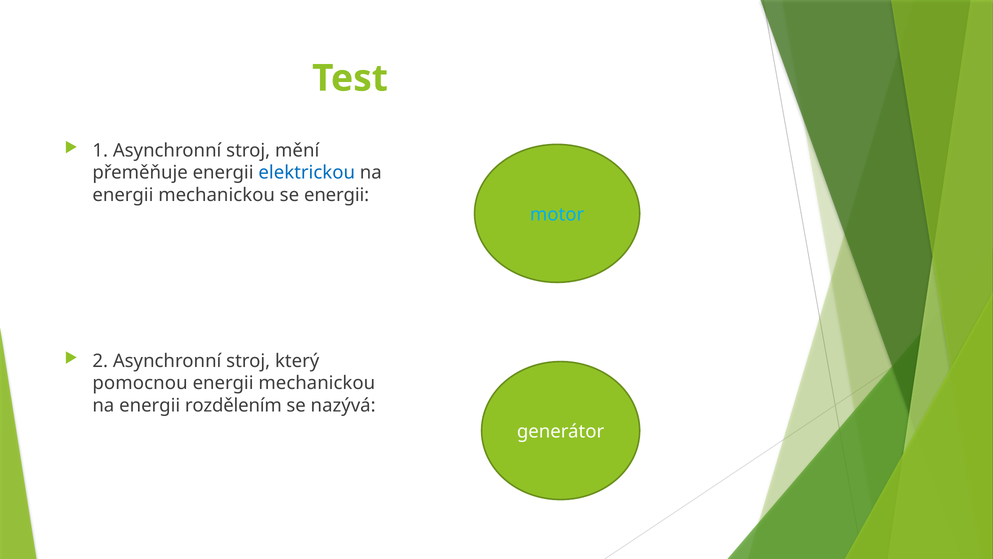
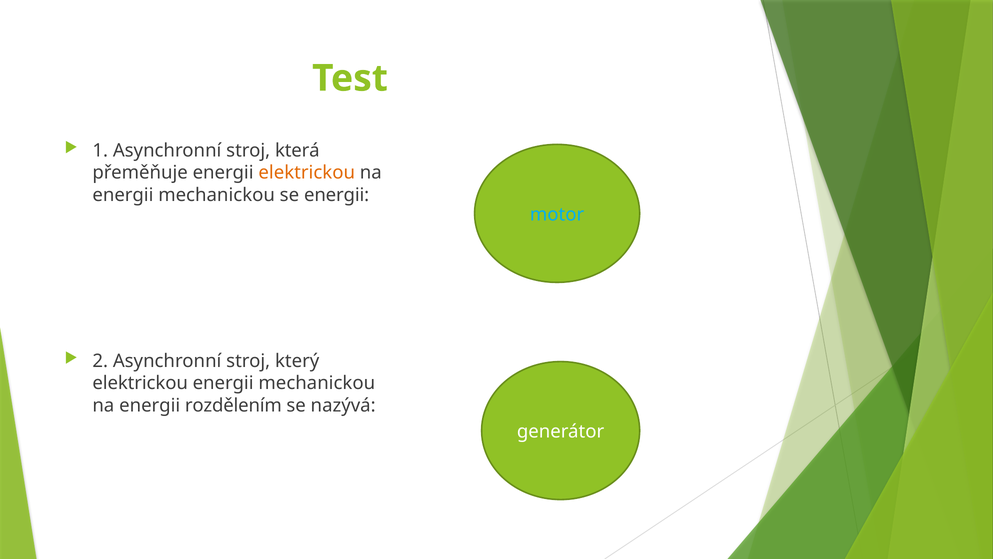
mění: mění -> která (297, 150)
elektrickou colour: blue -> orange (307, 173)
pomocnou: pomocnou -> elektrickou (140, 383)
